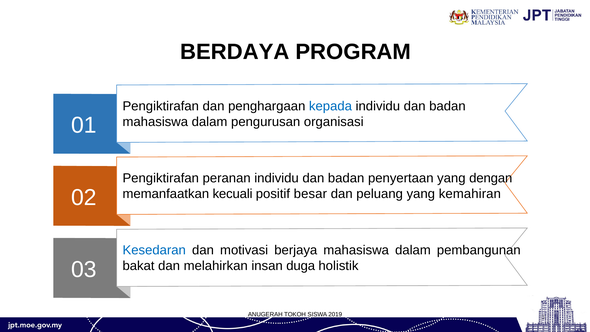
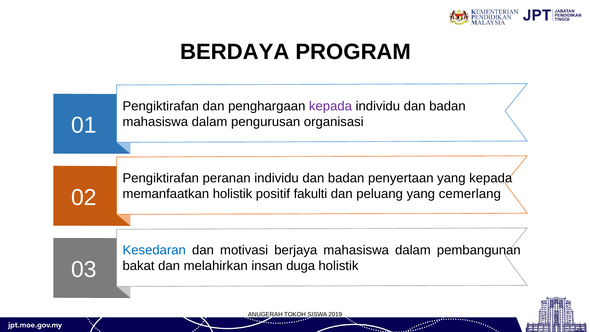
kepada colour: blue -> purple (330, 106)
yang dengan: dengan -> kepada (491, 178)
memanfaatkan kecuali: kecuali -> holistik (233, 194)
besar: besar -> fakulti (310, 194)
kemahiran: kemahiran -> cemerlang (470, 194)
